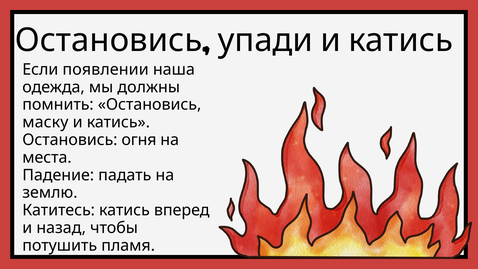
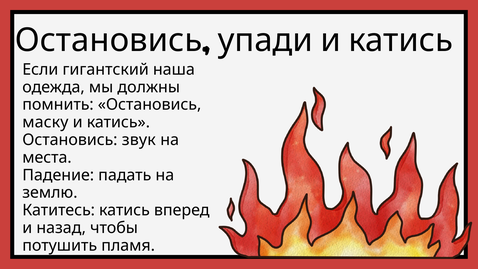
появлении: появлении -> гигантский (106, 69)
огня: огня -> звук (139, 140)
